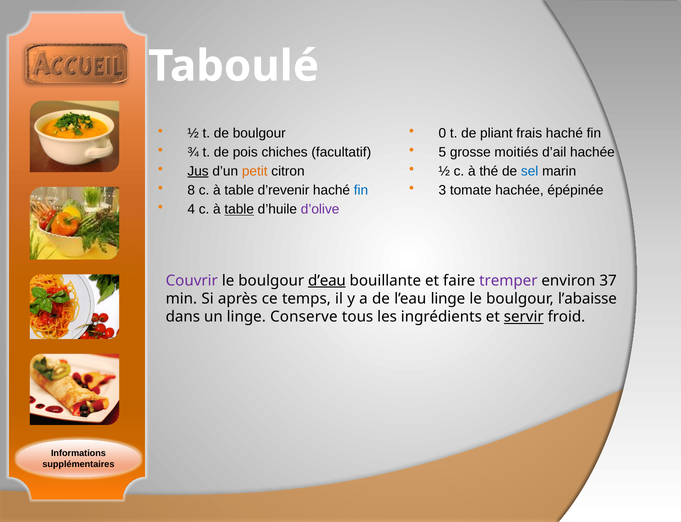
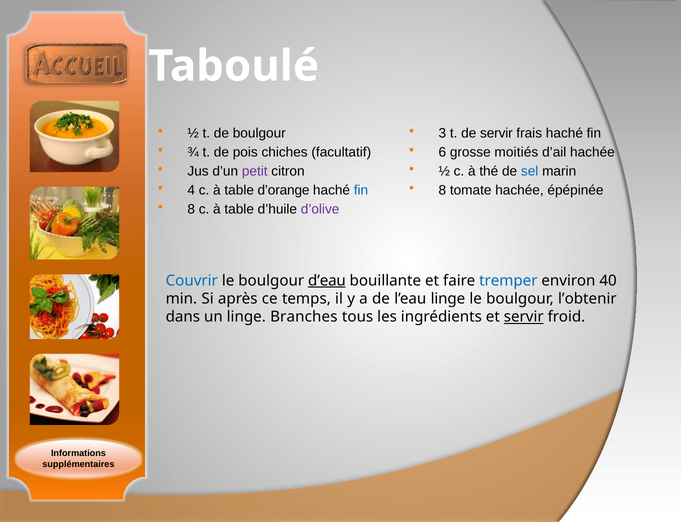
0: 0 -> 3 (442, 133)
de pliant: pliant -> servir (496, 133)
5: 5 -> 6 (442, 152)
Jus underline: present -> none (198, 171)
petit colour: orange -> purple (255, 171)
8: 8 -> 4 (191, 190)
d’revenir: d’revenir -> d’orange (284, 190)
3: 3 -> 8 (442, 190)
4: 4 -> 8 (191, 209)
table underline: present -> none (239, 209)
Couvrir colour: purple -> blue (192, 281)
tremper colour: purple -> blue (508, 281)
37: 37 -> 40 (608, 281)
l’abaisse: l’abaisse -> l’obtenir (587, 299)
Conserve: Conserve -> Branches (304, 317)
